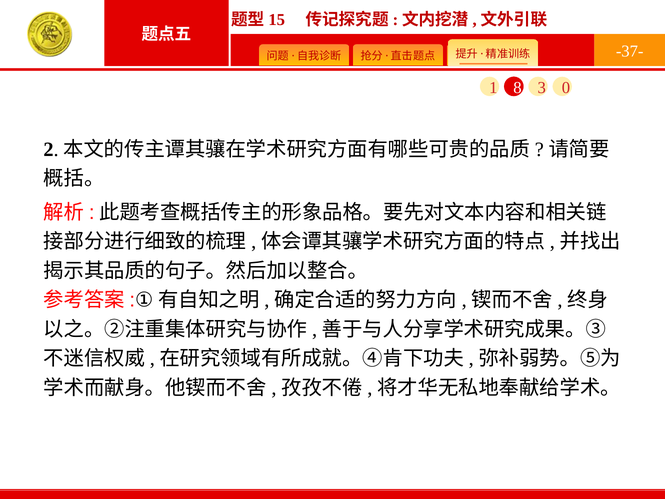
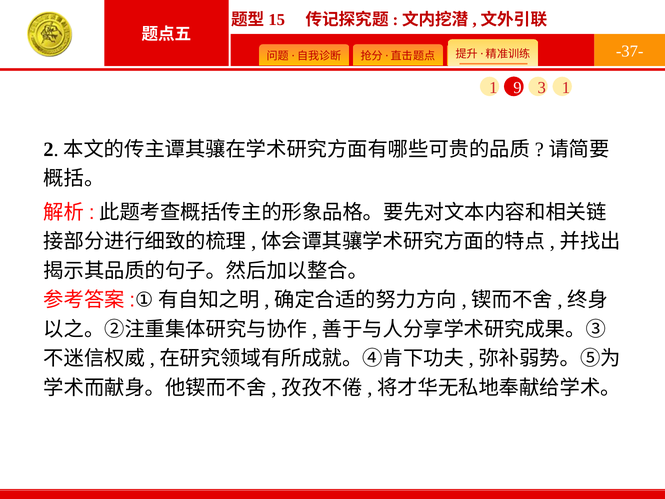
8: 8 -> 9 (518, 87)
3 0: 0 -> 1 (566, 87)
